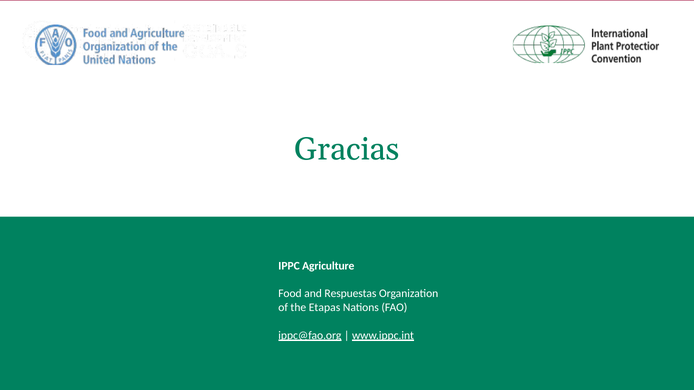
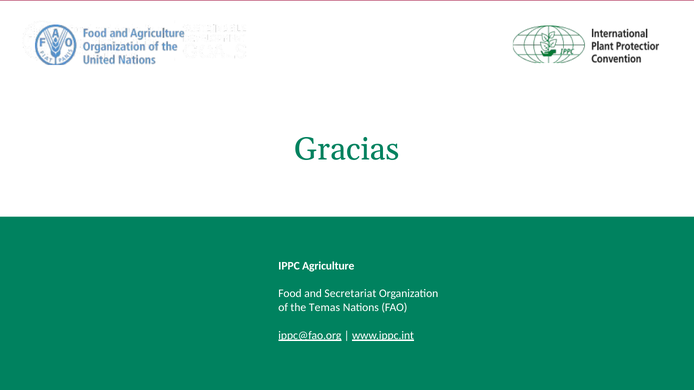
Respuestas: Respuestas -> Secretariat (350, 294)
Etapas: Etapas -> Temas (325, 308)
